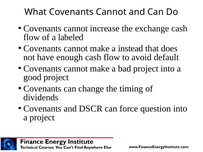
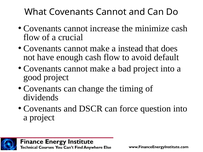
exchange: exchange -> minimize (152, 28)
labeled: labeled -> crucial (71, 37)
